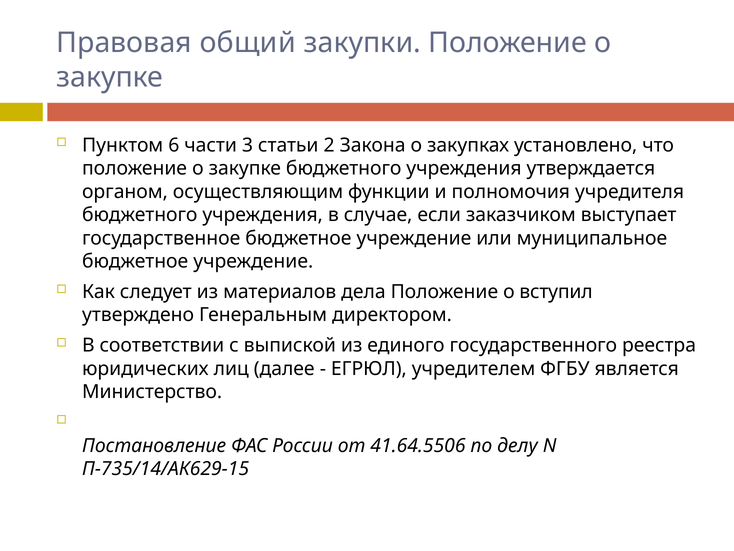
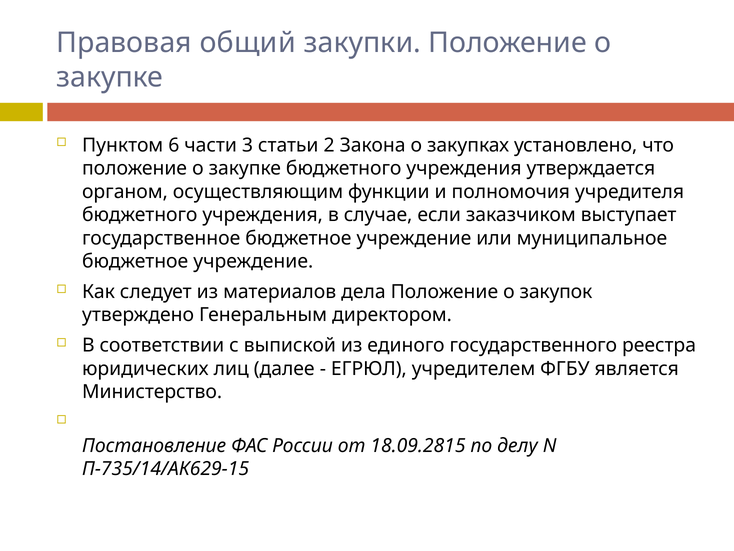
вступил: вступил -> закупок (556, 292)
41.64.5506: 41.64.5506 -> 18.09.2815 (418, 445)
